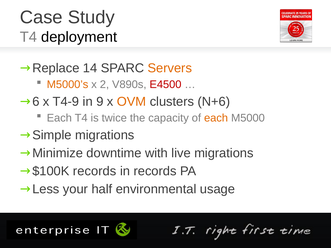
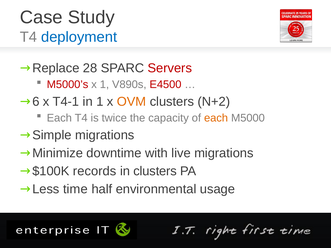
deployment colour: black -> blue (79, 37)
14: 14 -> 28 (90, 68)
Servers colour: orange -> red (170, 68)
M5000’s colour: orange -> red (68, 85)
x 2: 2 -> 1 (104, 85)
T4-9: T4-9 -> T4-1 (66, 102)
in 9: 9 -> 1 (100, 102)
N+6: N+6 -> N+2 (214, 102)
in records: records -> clusters (155, 171)
your: your -> time (75, 189)
